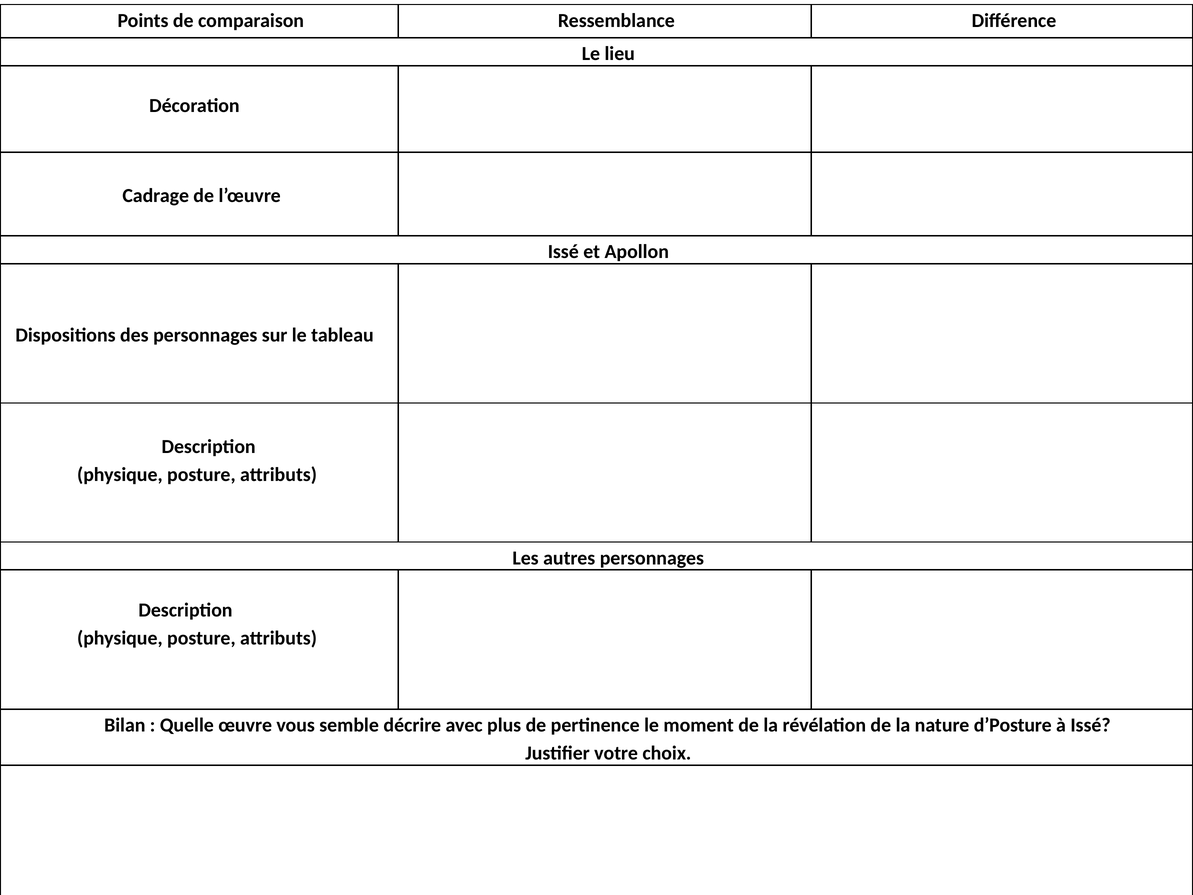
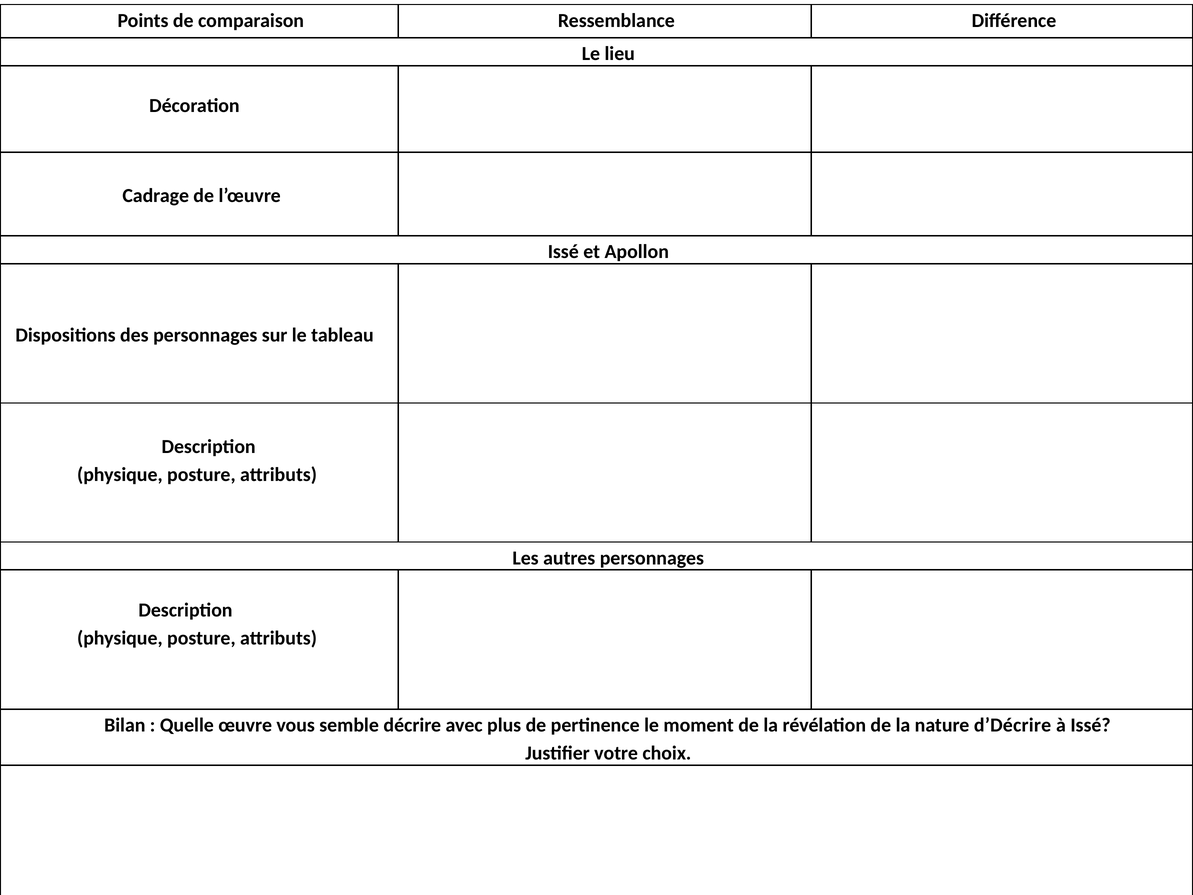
d’Posture: d’Posture -> d’Décrire (1013, 725)
